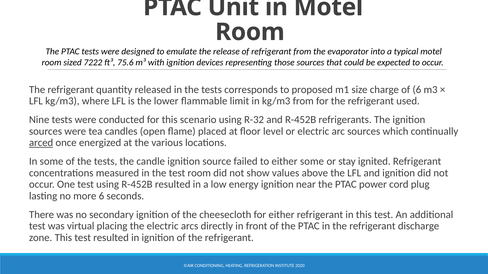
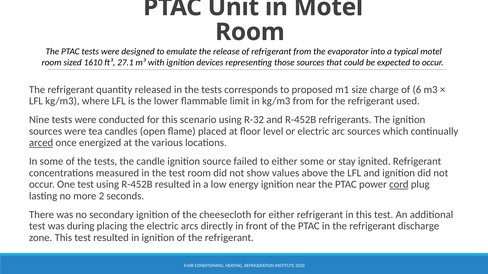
7222: 7222 -> 1610 (93, 63)
75.6: 75.6 -> 27.1 (125, 63)
cord underline: none -> present (399, 185)
more 6: 6 -> 2 (101, 196)
virtual: virtual -> during (81, 226)
